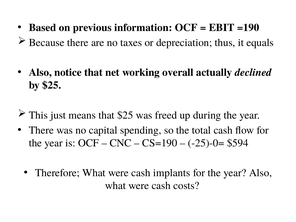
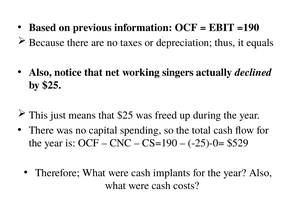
overall: overall -> singers (178, 72)
$594: $594 -> $529 (238, 143)
